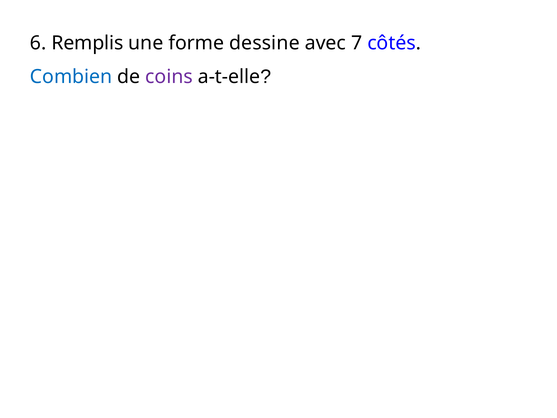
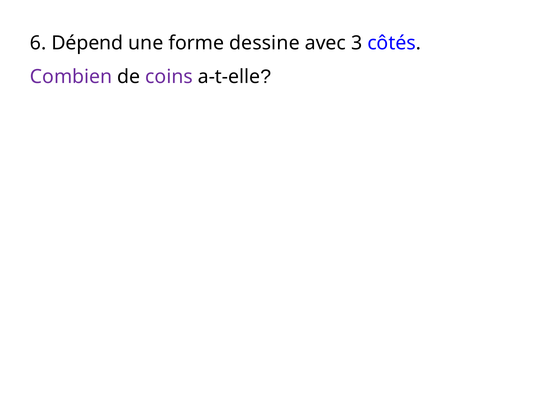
Remplis: Remplis -> Dépend (87, 43)
7: 7 -> 3 (357, 43)
Combien colour: blue -> purple (71, 77)
